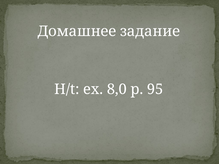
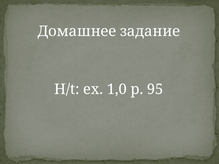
8,0: 8,0 -> 1,0 (117, 89)
